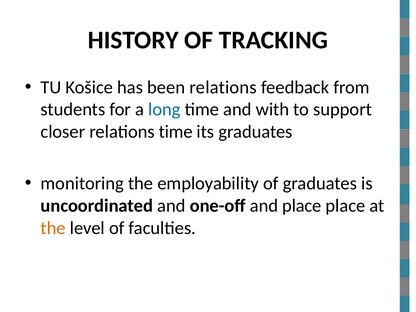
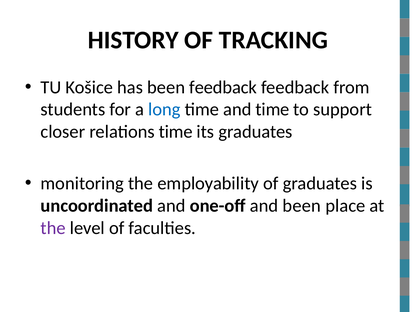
been relations: relations -> feedback (223, 87)
and with: with -> time (273, 109)
and place: place -> been (302, 206)
the colour: orange -> purple (53, 228)
